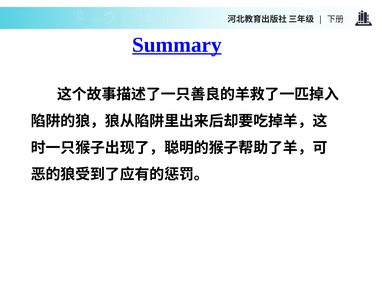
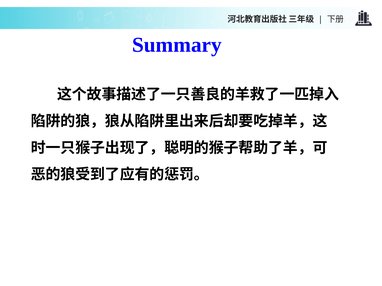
Summary underline: present -> none (177, 45)
